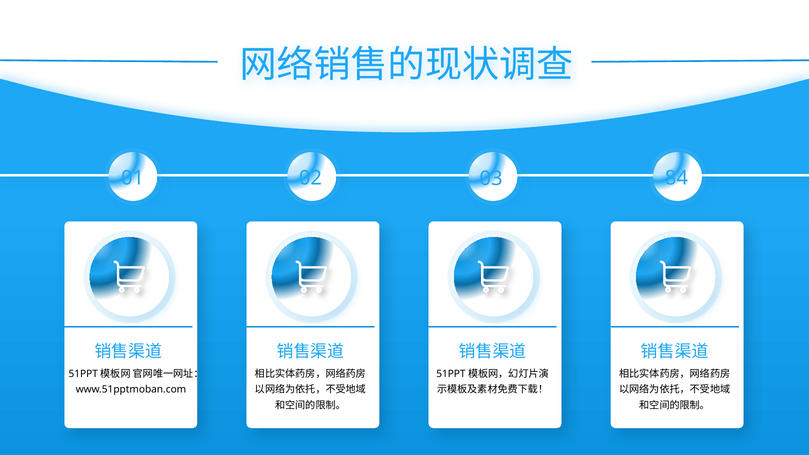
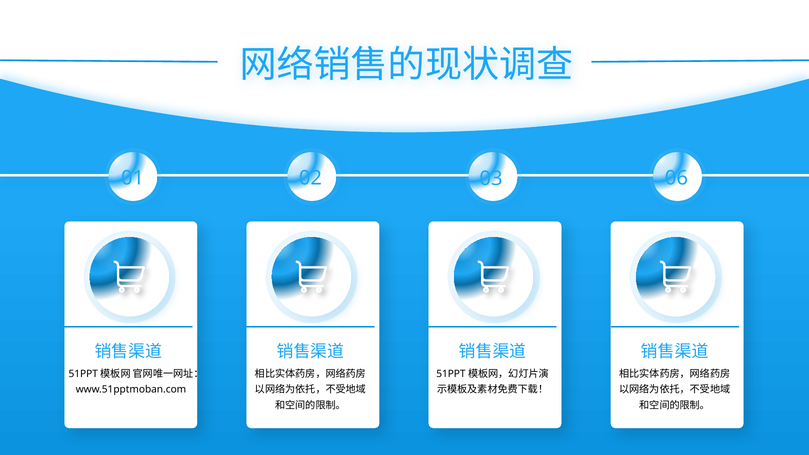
84: 84 -> 06 (676, 178)
